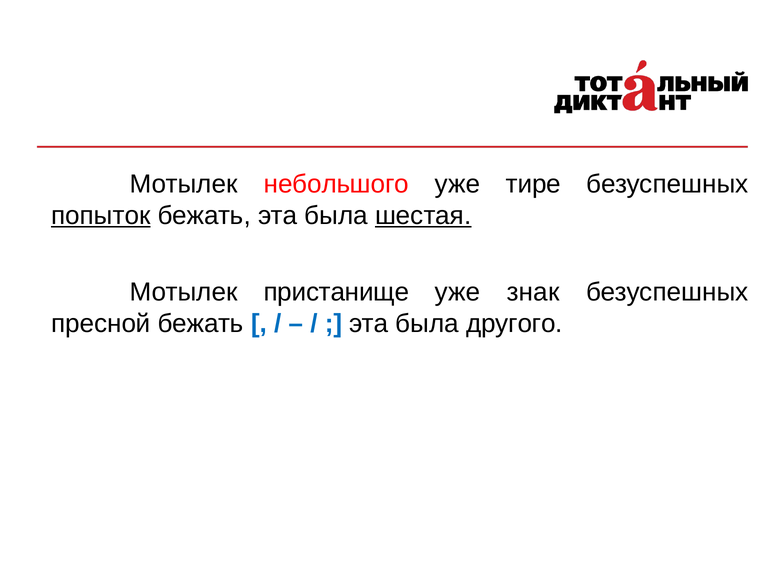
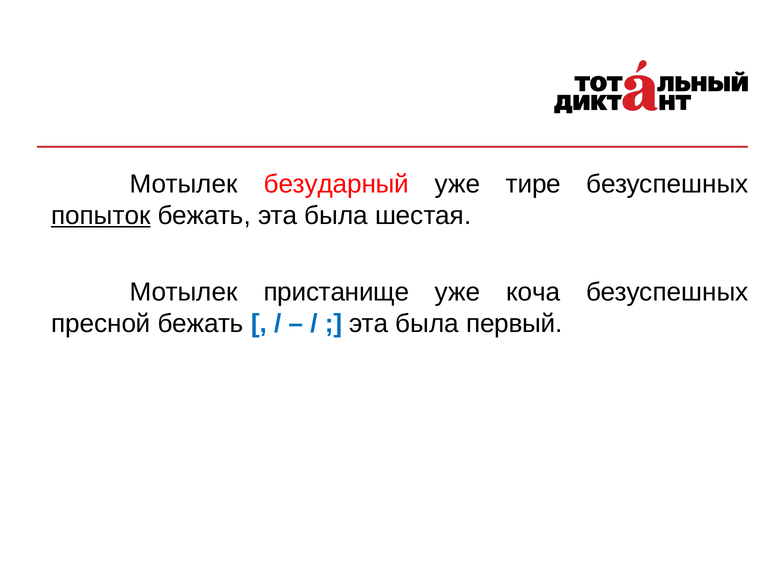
небольшого: небольшого -> безударный (336, 184)
шестая underline: present -> none (423, 215)
знак: знак -> коча (533, 292)
другого: другого -> первый (514, 323)
